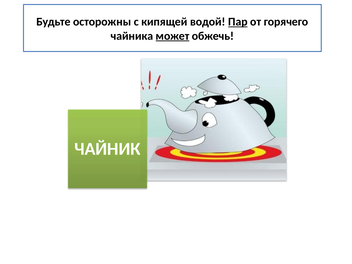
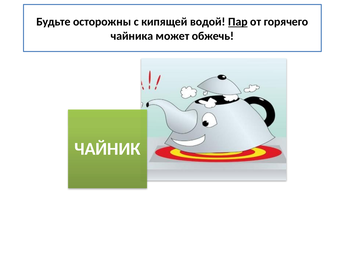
может underline: present -> none (173, 36)
